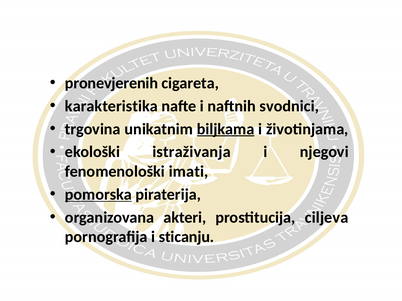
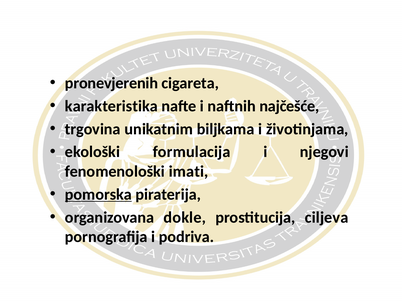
svodnici: svodnici -> najčešće (289, 106)
biljkama underline: present -> none (226, 129)
istraživanja: istraživanja -> formulacija (192, 152)
akteri: akteri -> dokle (185, 218)
sticanju: sticanju -> podriva (187, 237)
